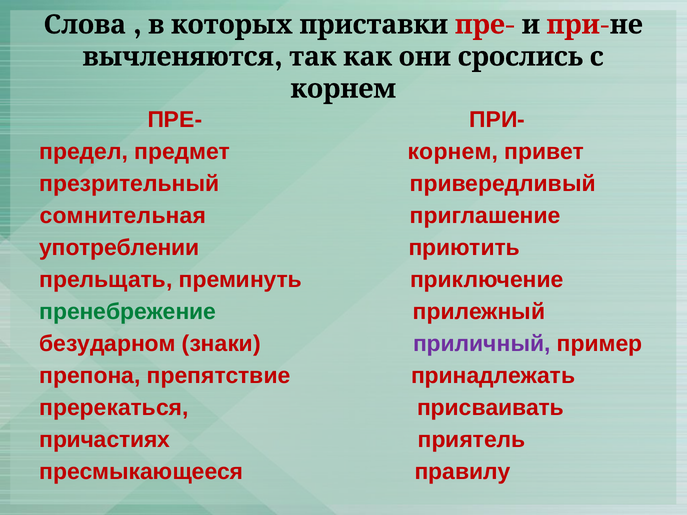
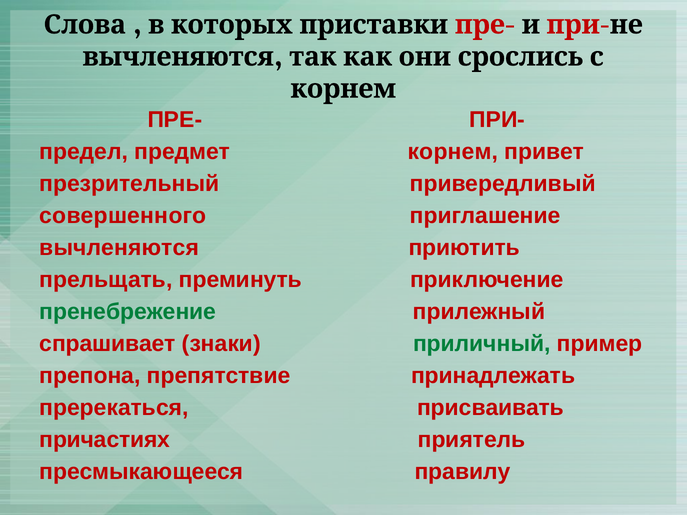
сомнительная: сомнительная -> совершенного (123, 216)
употреблении: употреблении -> вычленяются (119, 248)
безударном: безударном -> спрашивает (108, 344)
приличный colour: purple -> green (482, 344)
